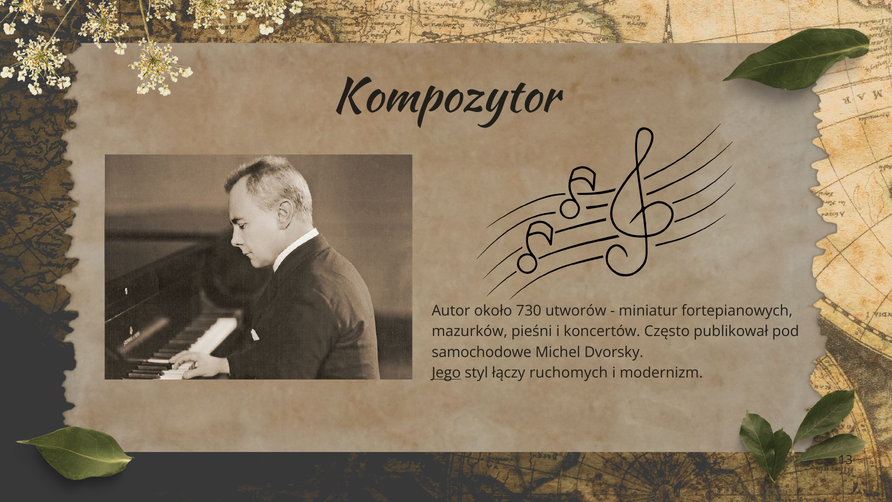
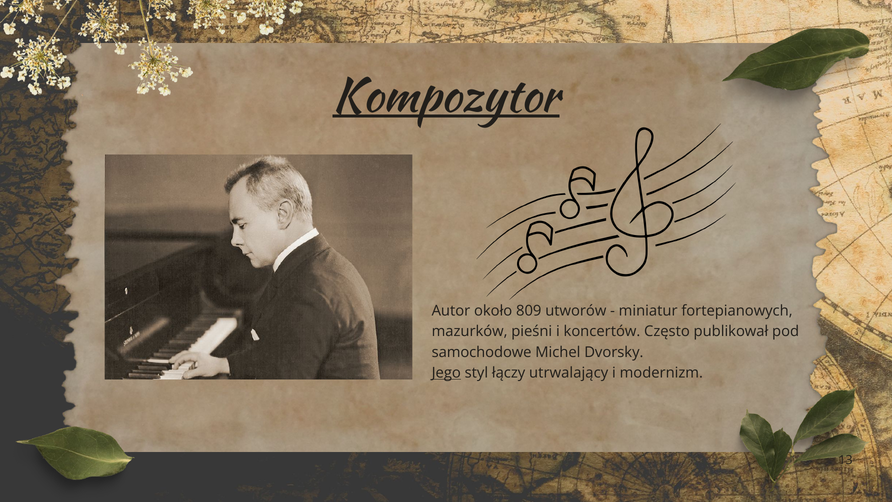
Kompozytor underline: none -> present (446, 96)
730: 730 -> 809 (529, 310)
ruchomych: ruchomych -> utrwalający (569, 373)
